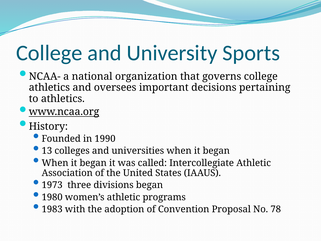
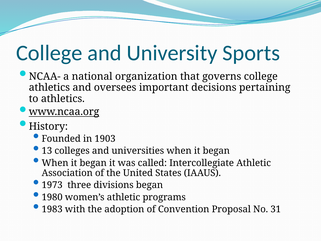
1990: 1990 -> 1903 (105, 139)
78: 78 -> 31 (276, 209)
